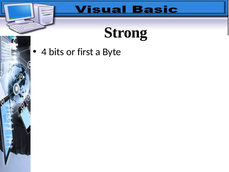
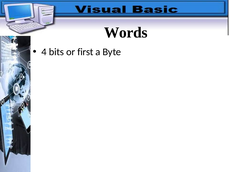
Strong: Strong -> Words (126, 33)
